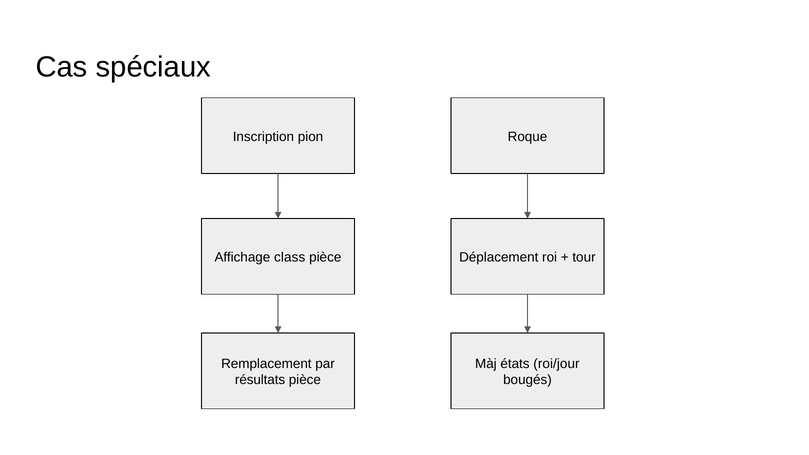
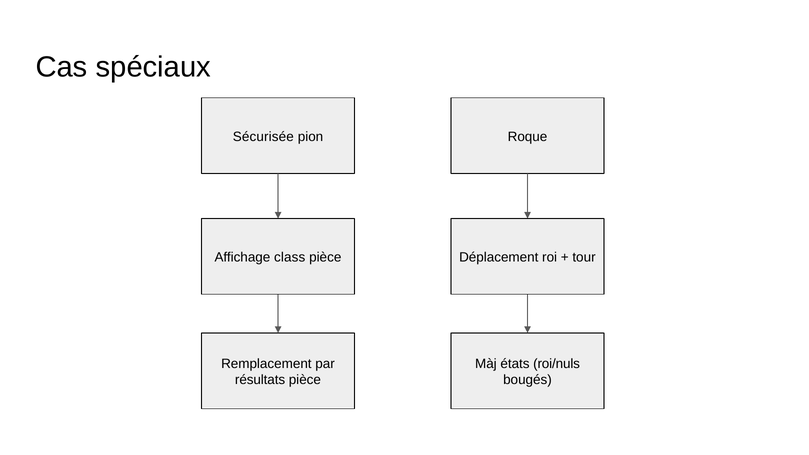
Inscription: Inscription -> Sécurisée (263, 137)
roi/jour: roi/jour -> roi/nuls (557, 364)
